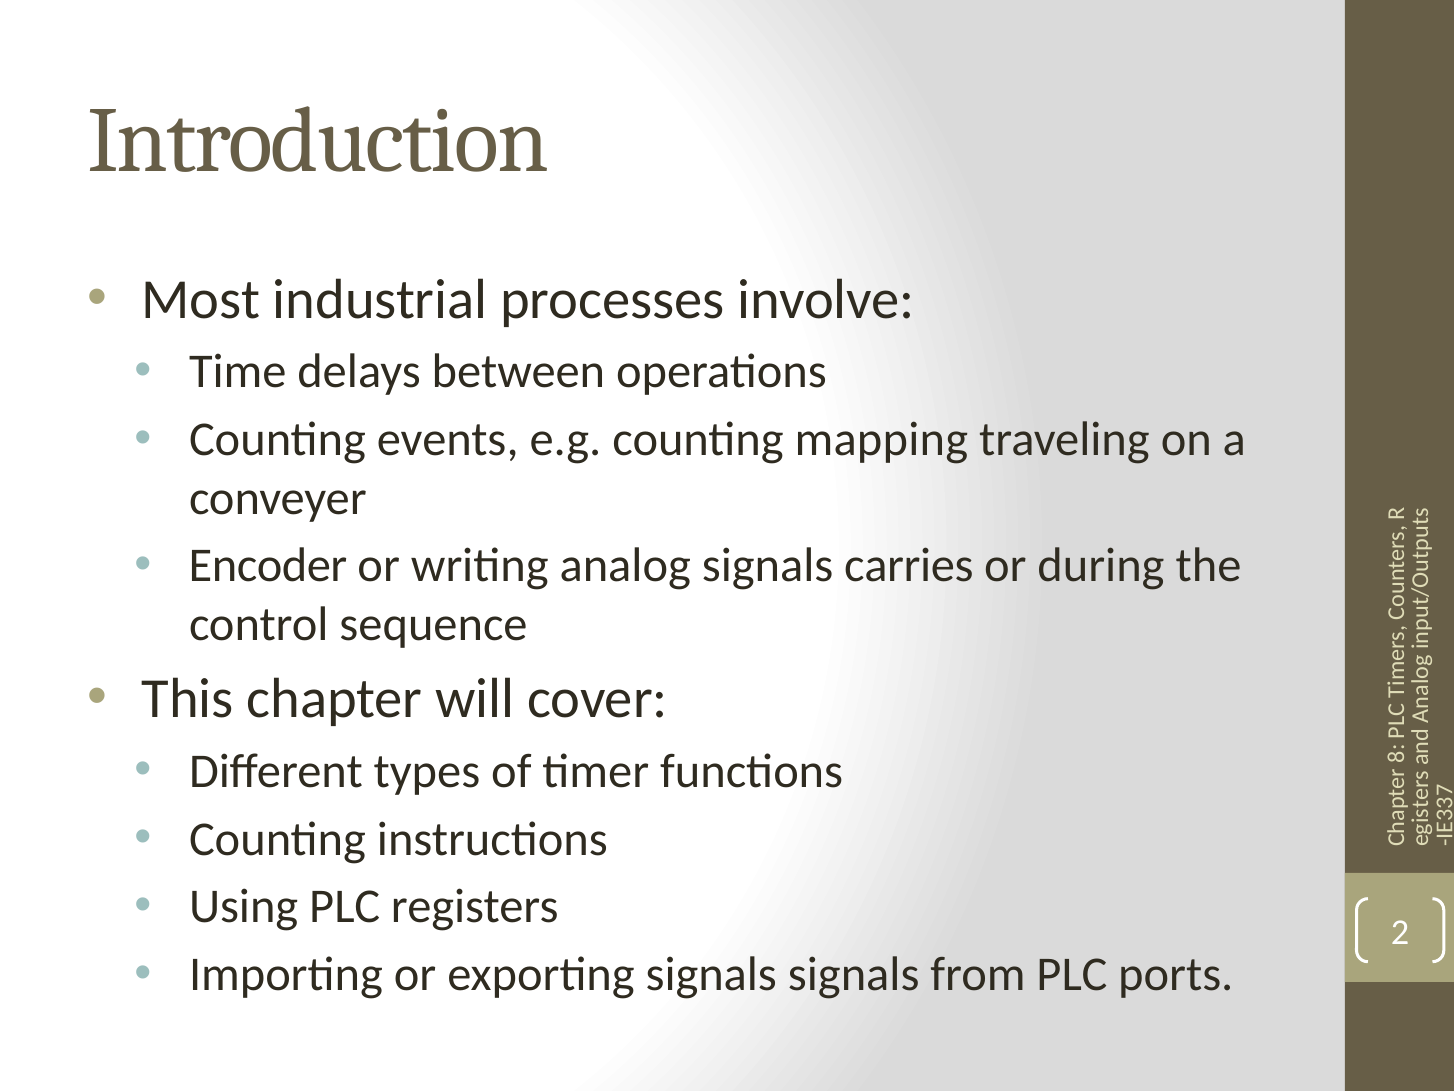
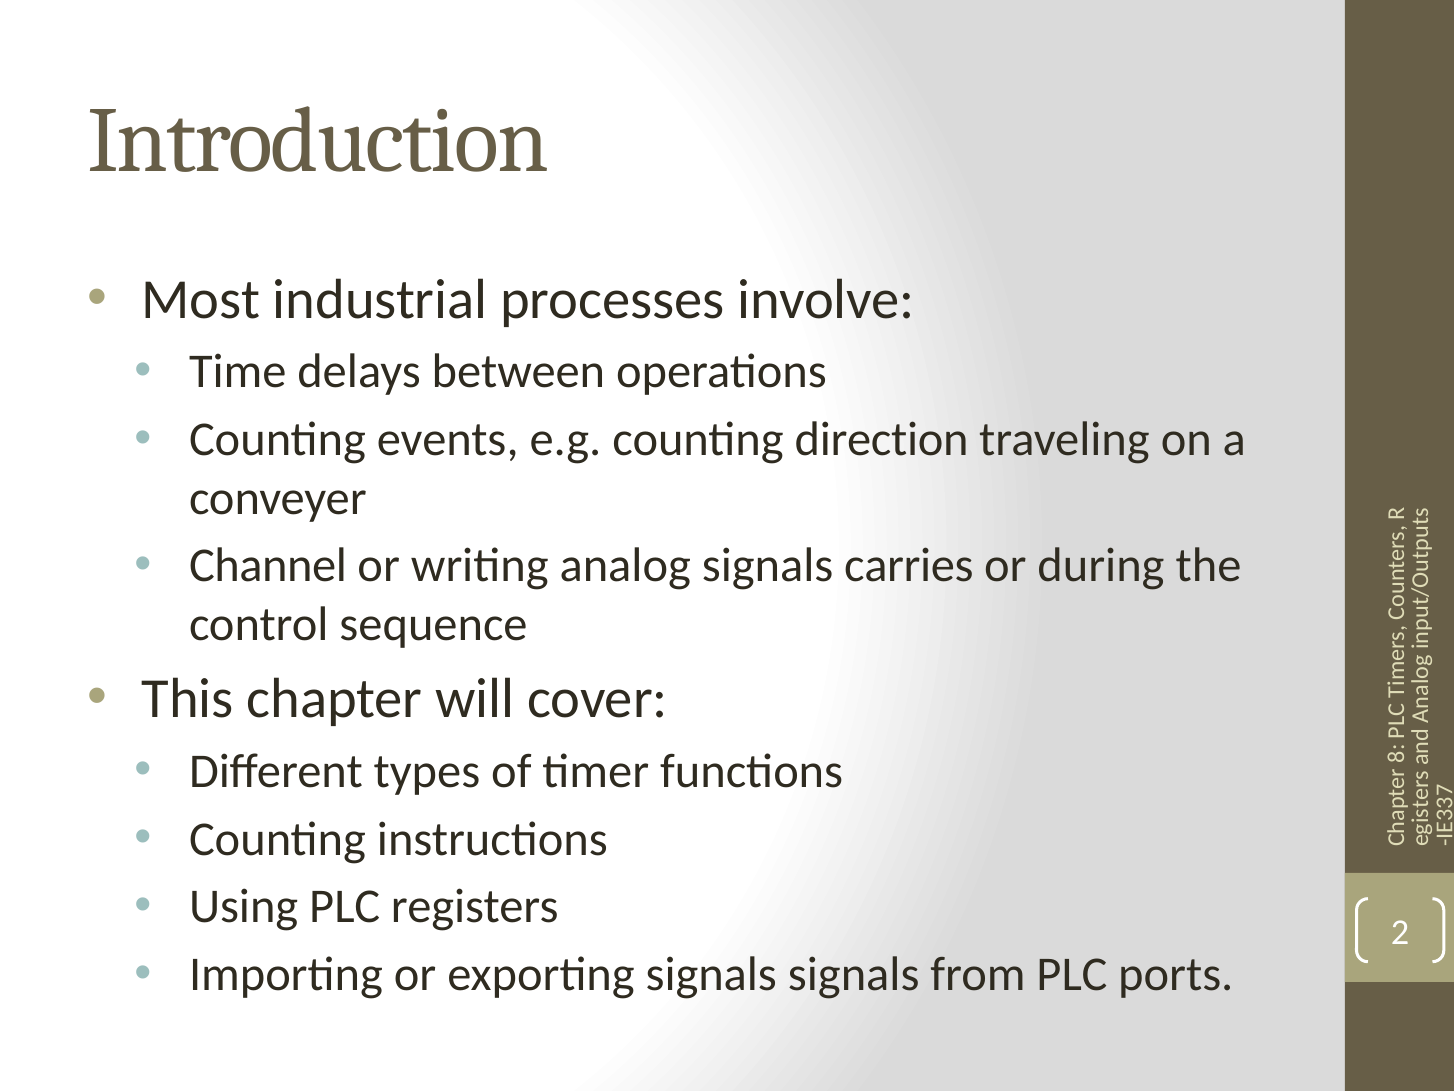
mapping: mapping -> direction (882, 440)
Encoder: Encoder -> Channel (268, 566)
